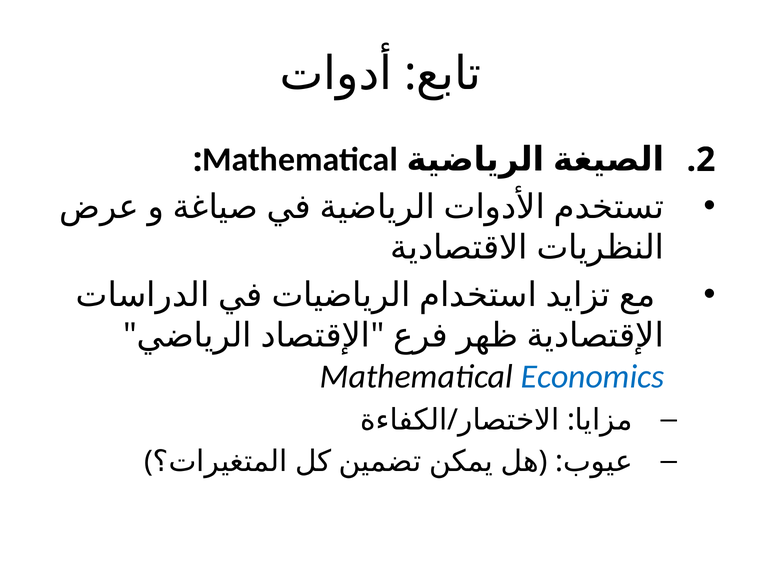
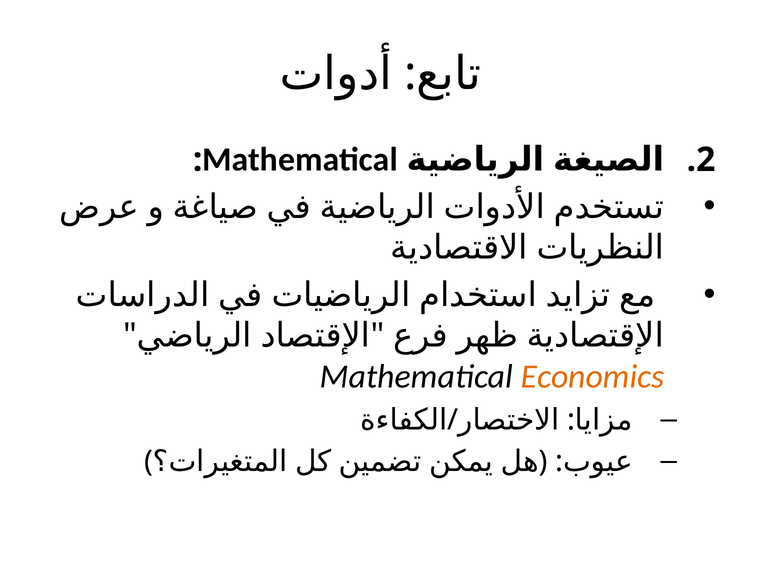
Economics colour: blue -> orange (593, 376)
